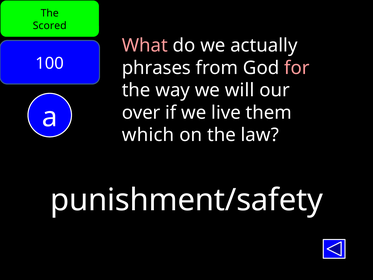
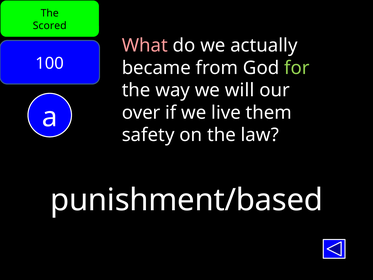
phrases: phrases -> became (156, 68)
for colour: pink -> light green (297, 68)
which: which -> safety (148, 135)
punishment/safety: punishment/safety -> punishment/based (187, 200)
